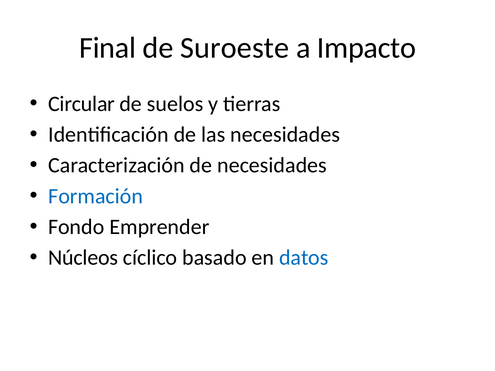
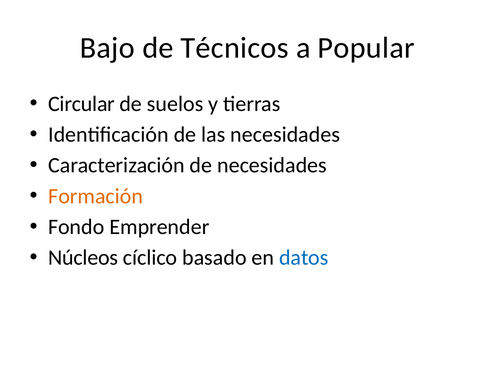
Final: Final -> Bajo (107, 48)
Suroeste: Suroeste -> Técnicos (235, 48)
Impacto: Impacto -> Popular (366, 48)
Formación colour: blue -> orange (96, 196)
